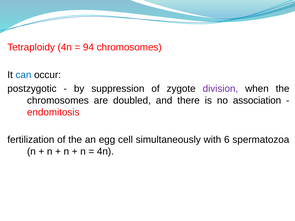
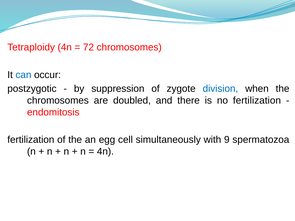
94: 94 -> 72 (88, 47)
division colour: purple -> blue (220, 89)
no association: association -> fertilization (257, 100)
6: 6 -> 9 (227, 140)
